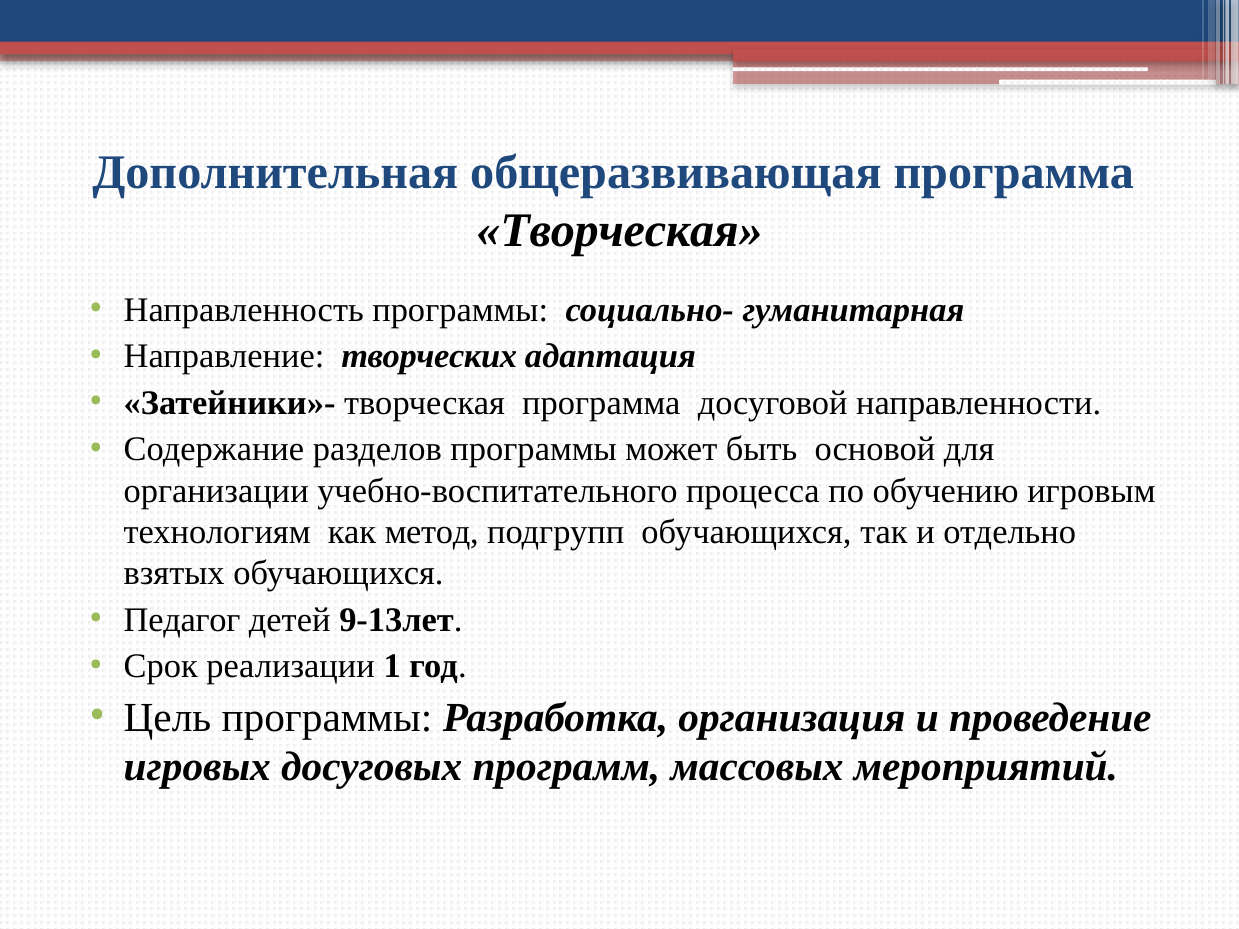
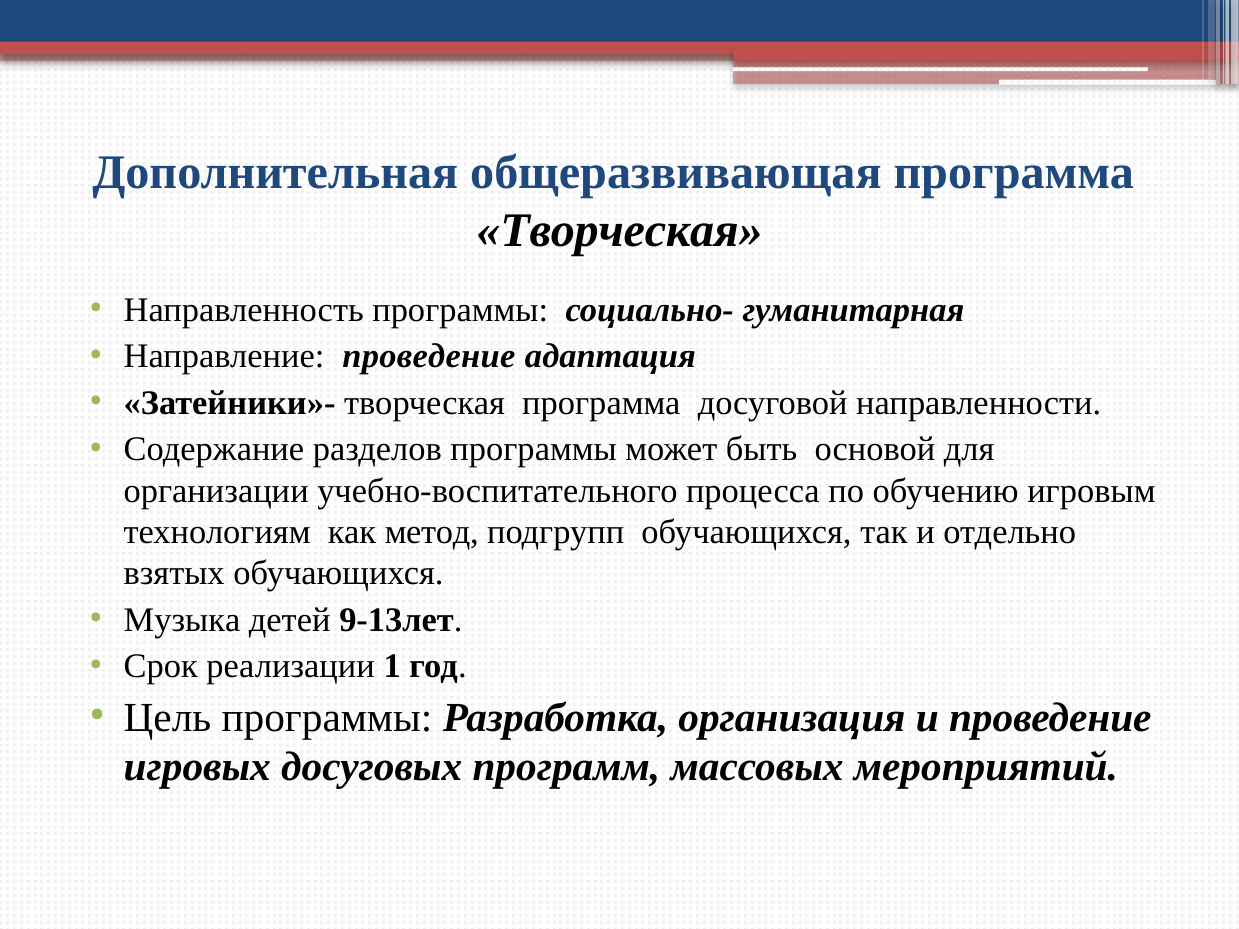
Направление творческих: творческих -> проведение (429, 356)
Педагог: Педагог -> Музыка (182, 620)
